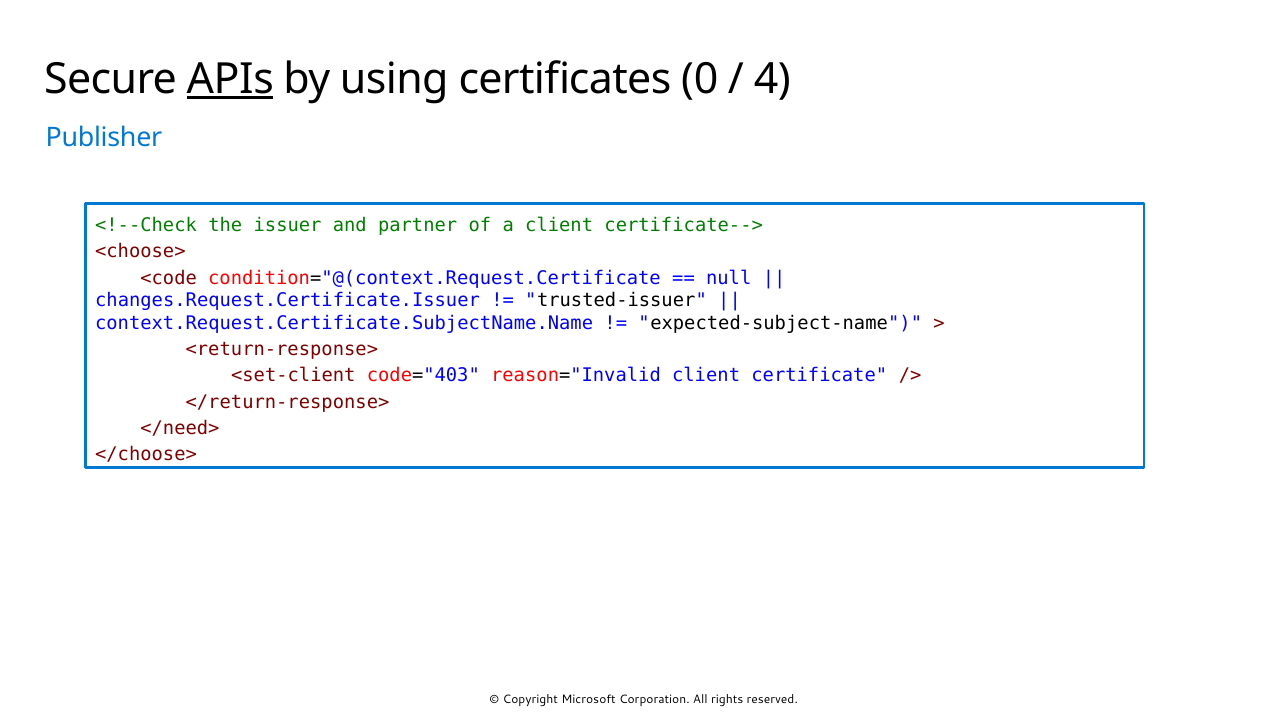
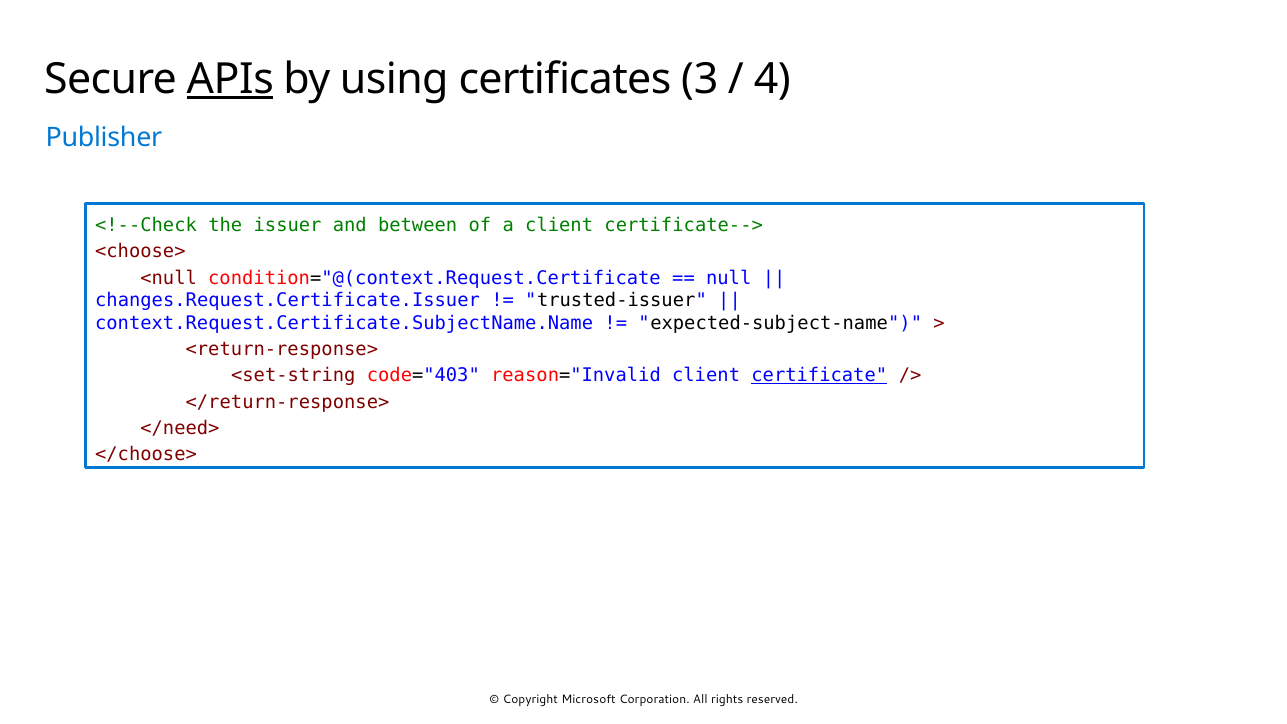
0: 0 -> 3 (700, 79)
partner: partner -> between (418, 225)
<code: <code -> <null (169, 278)
<set-client: <set-client -> <set-string (293, 376)
certificate underline: none -> present (819, 376)
